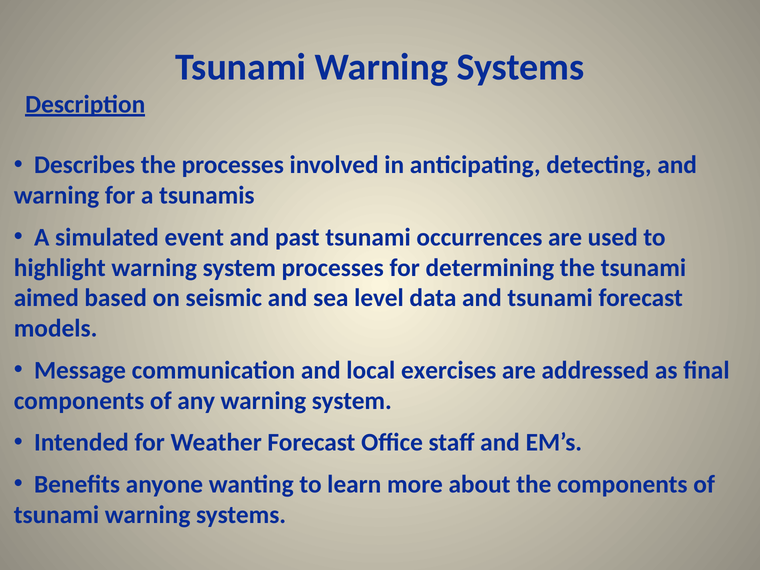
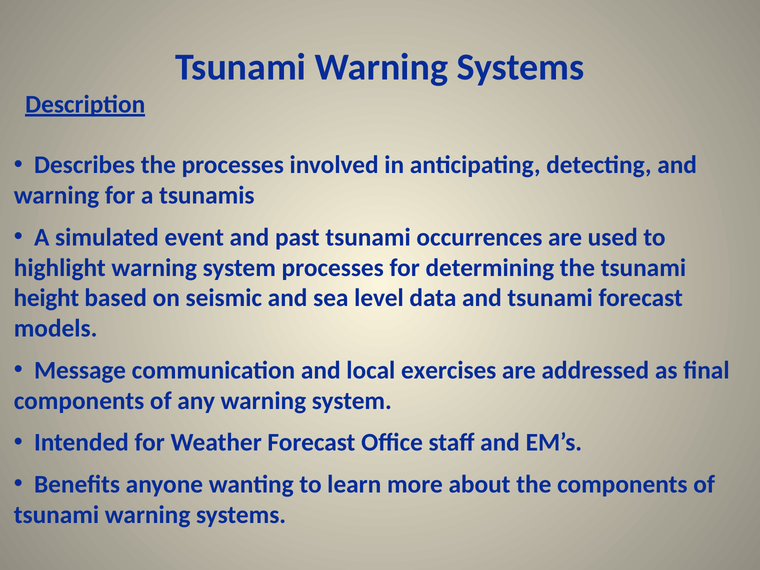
aimed: aimed -> height (46, 298)
